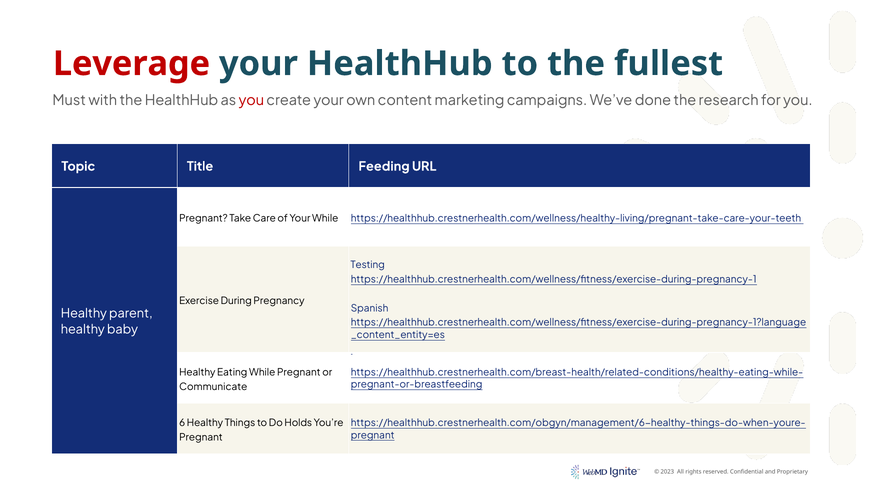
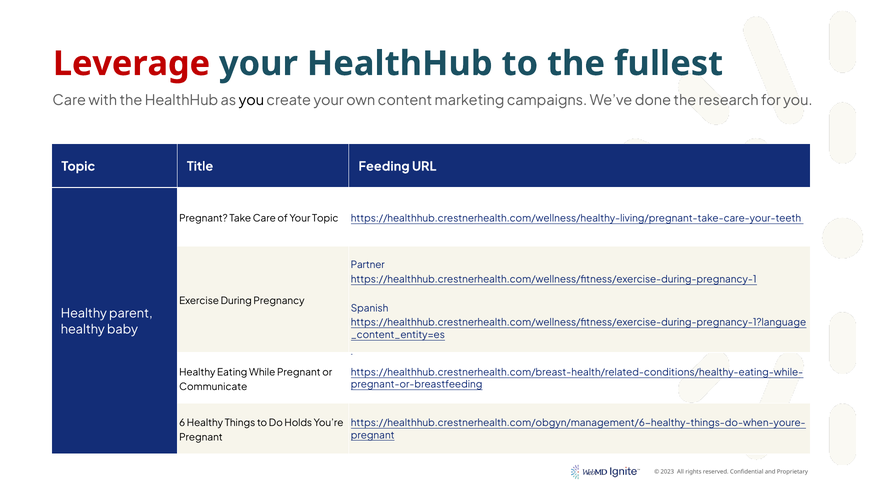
Must: Must -> Care (69, 101)
you colour: red -> black (251, 101)
Your While: While -> Topic (325, 218)
Testing: Testing -> Partner (368, 265)
